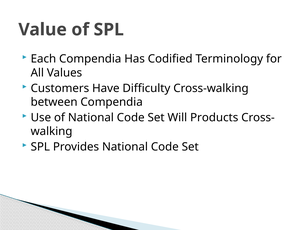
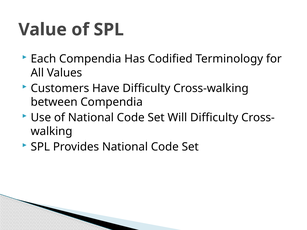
Will Products: Products -> Difficulty (214, 118)
